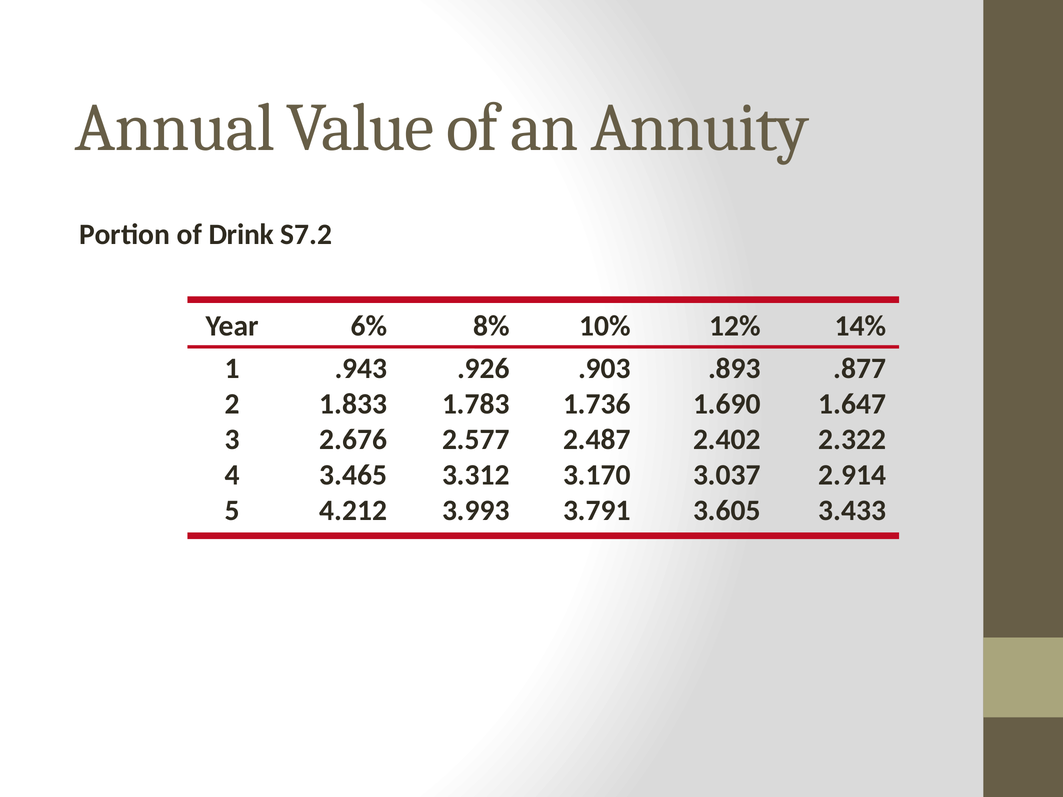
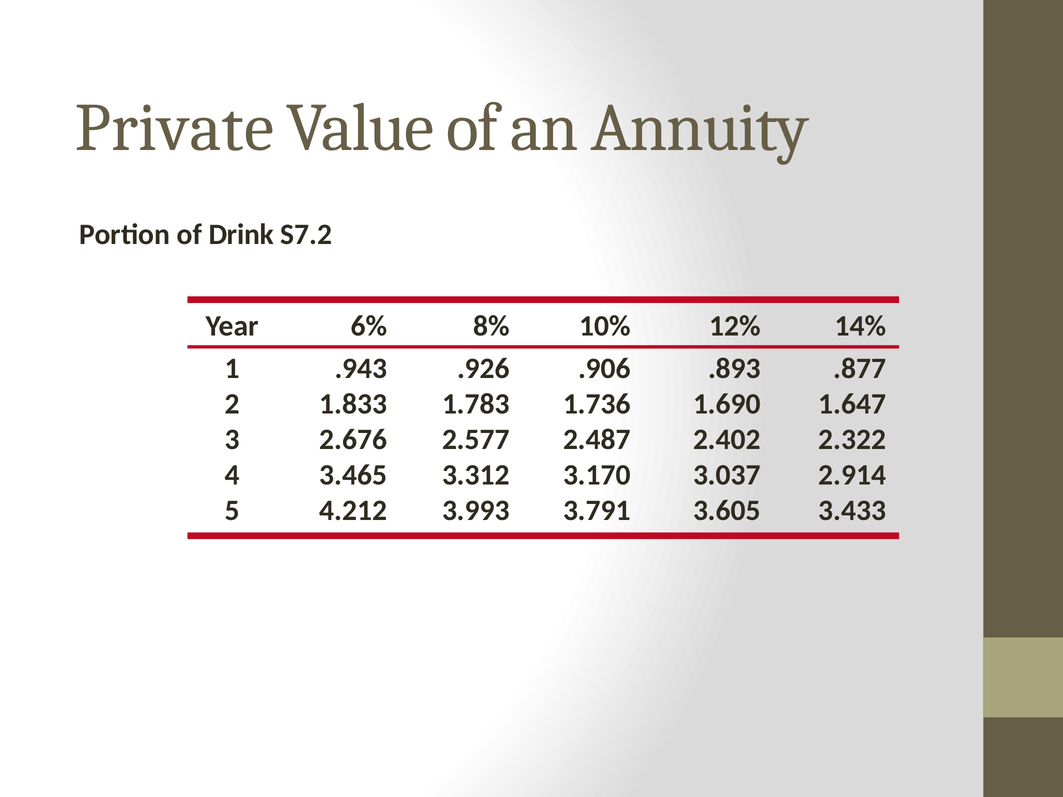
Annual: Annual -> Private (175, 128)
.903: .903 -> .906 (604, 369)
